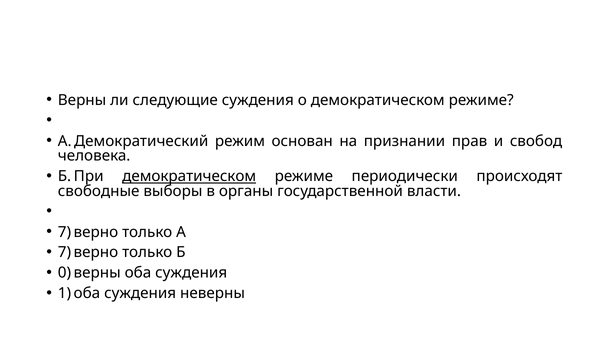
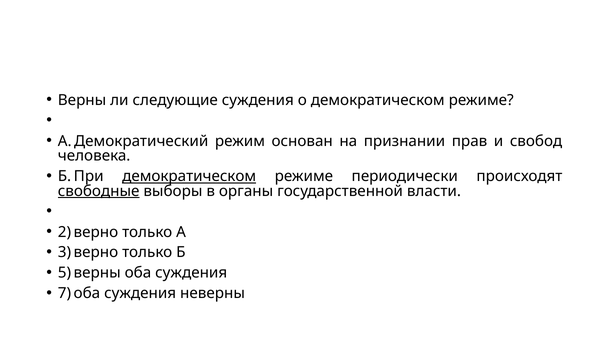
свободные underline: none -> present (99, 191)
7: 7 -> 2 (64, 232)
7: 7 -> 3 (64, 253)
0: 0 -> 5 (64, 273)
1: 1 -> 7 (64, 294)
